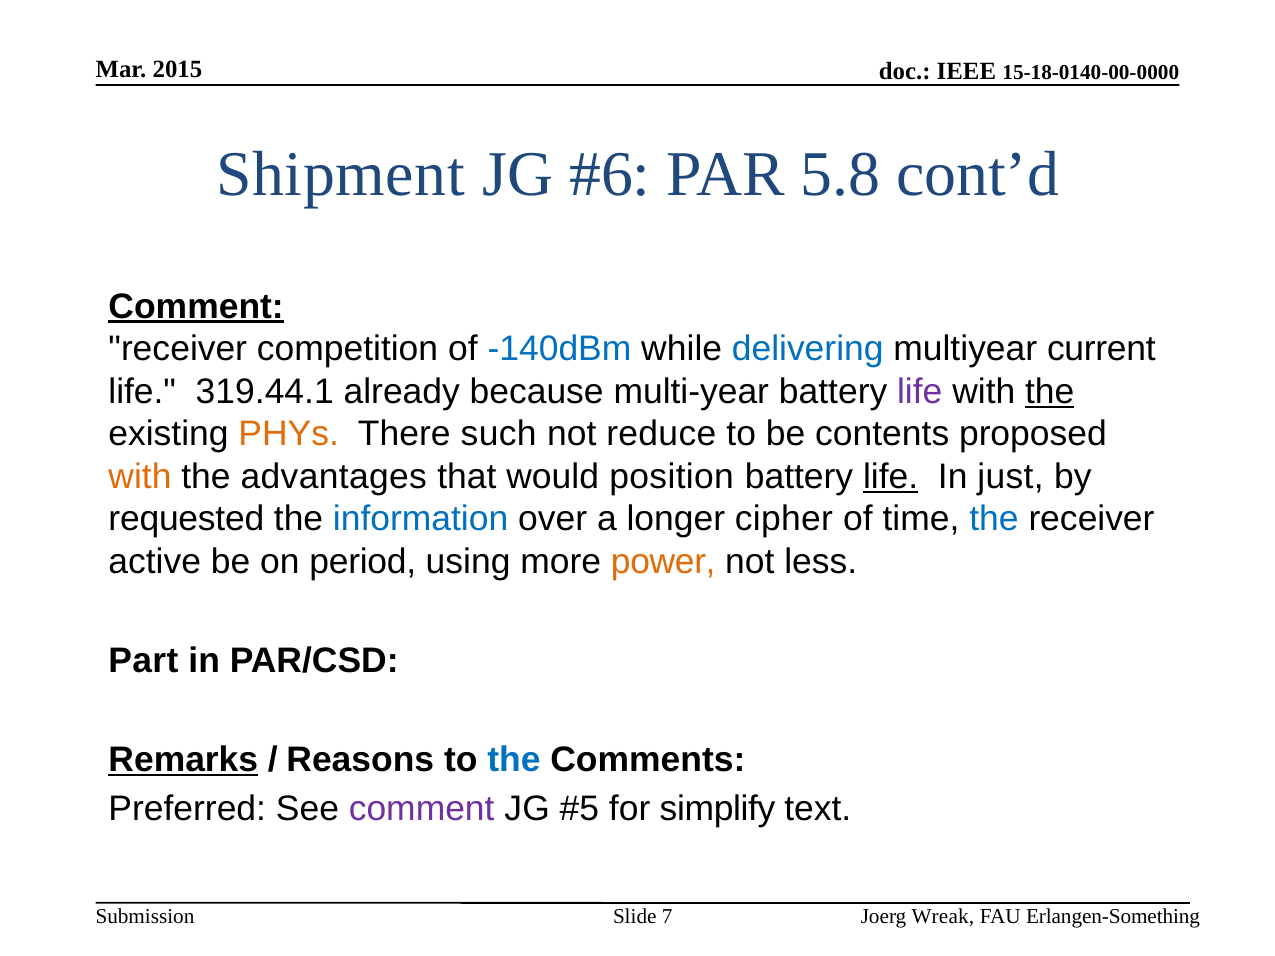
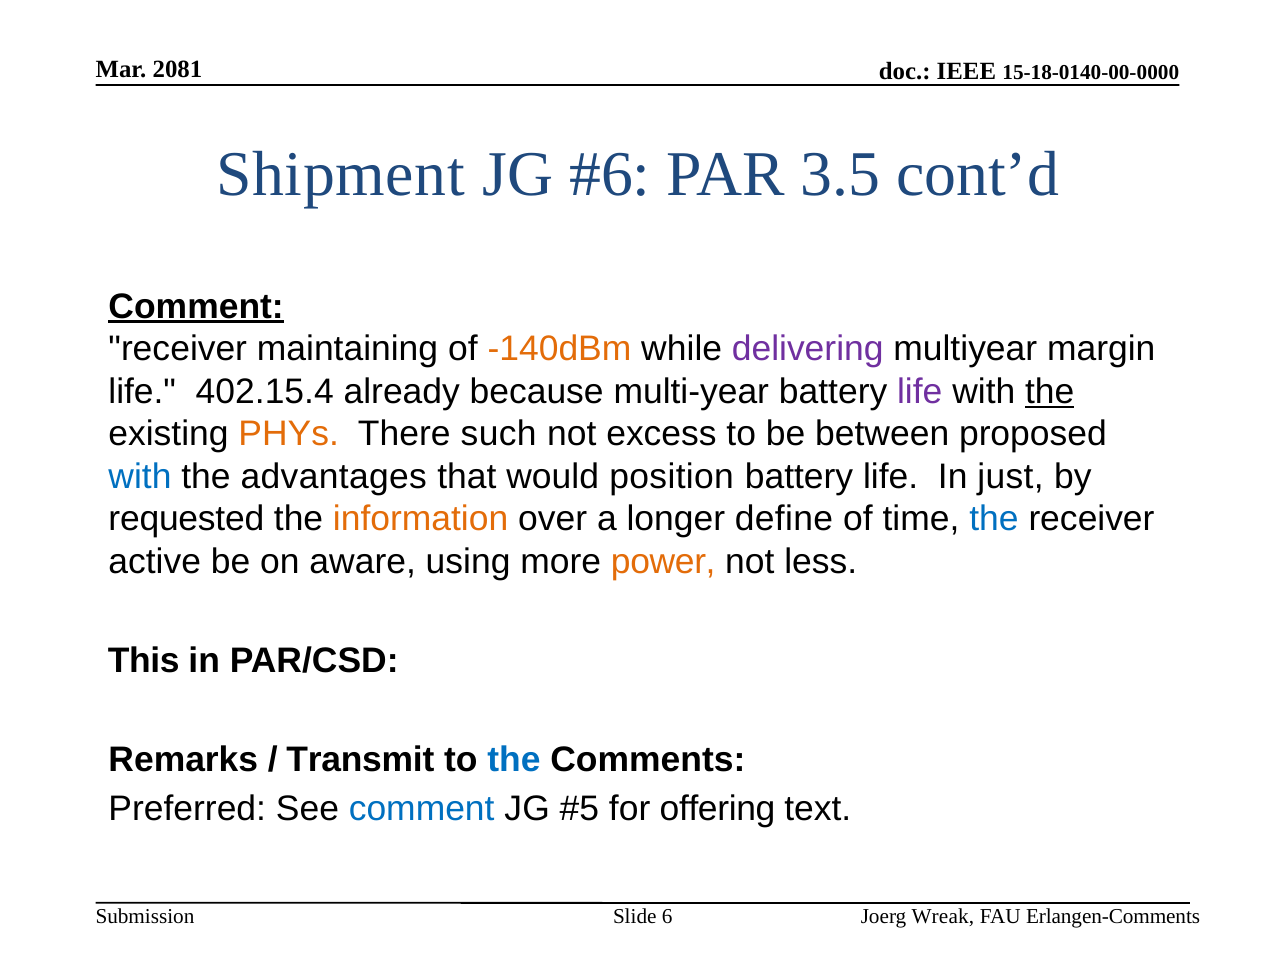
2015: 2015 -> 2081 (177, 70)
5.8: 5.8 -> 3.5 (841, 174)
competition: competition -> maintaining (348, 349)
-140dBm colour: blue -> orange (559, 349)
delivering colour: blue -> purple (808, 349)
current: current -> margin (1101, 349)
319.44.1: 319.44.1 -> 402.15.4 (265, 391)
reduce: reduce -> excess (661, 434)
contents: contents -> between (882, 434)
with colour: orange -> blue (140, 476)
life underline: present -> none (891, 476)
information colour: blue -> orange (421, 519)
cipher: cipher -> define (784, 519)
period: period -> aware (363, 562)
Part: Part -> This (144, 661)
Remarks underline: present -> none (183, 760)
Reasons: Reasons -> Transmit (360, 760)
comment colour: purple -> blue (422, 809)
simplify: simplify -> offering (718, 809)
7: 7 -> 6 (667, 917)
Erlangen-Something: Erlangen-Something -> Erlangen-Comments (1113, 917)
